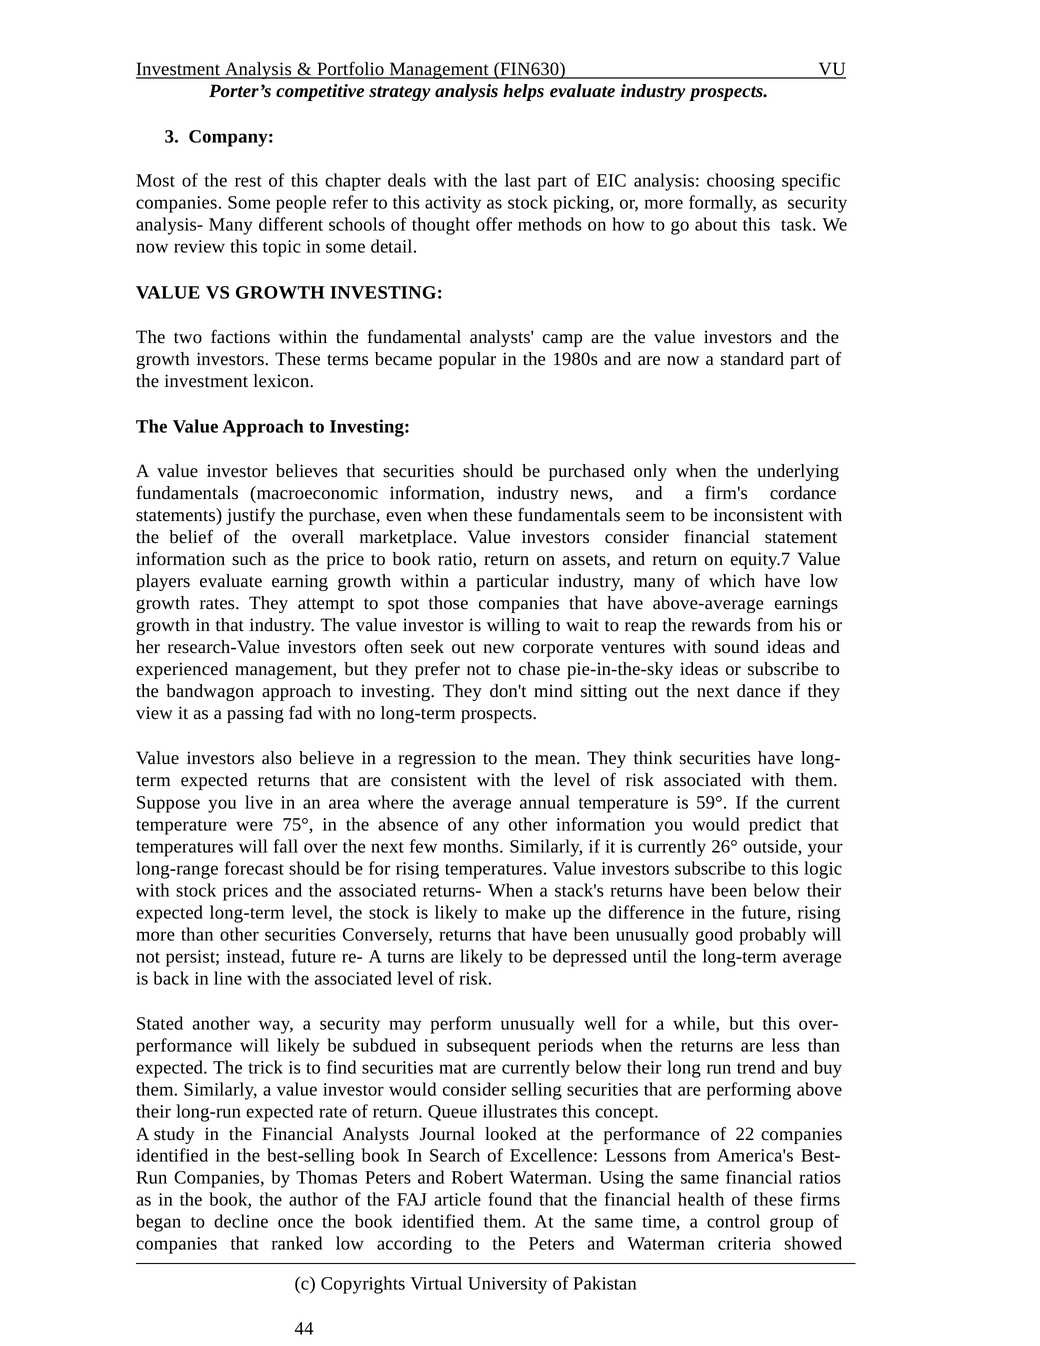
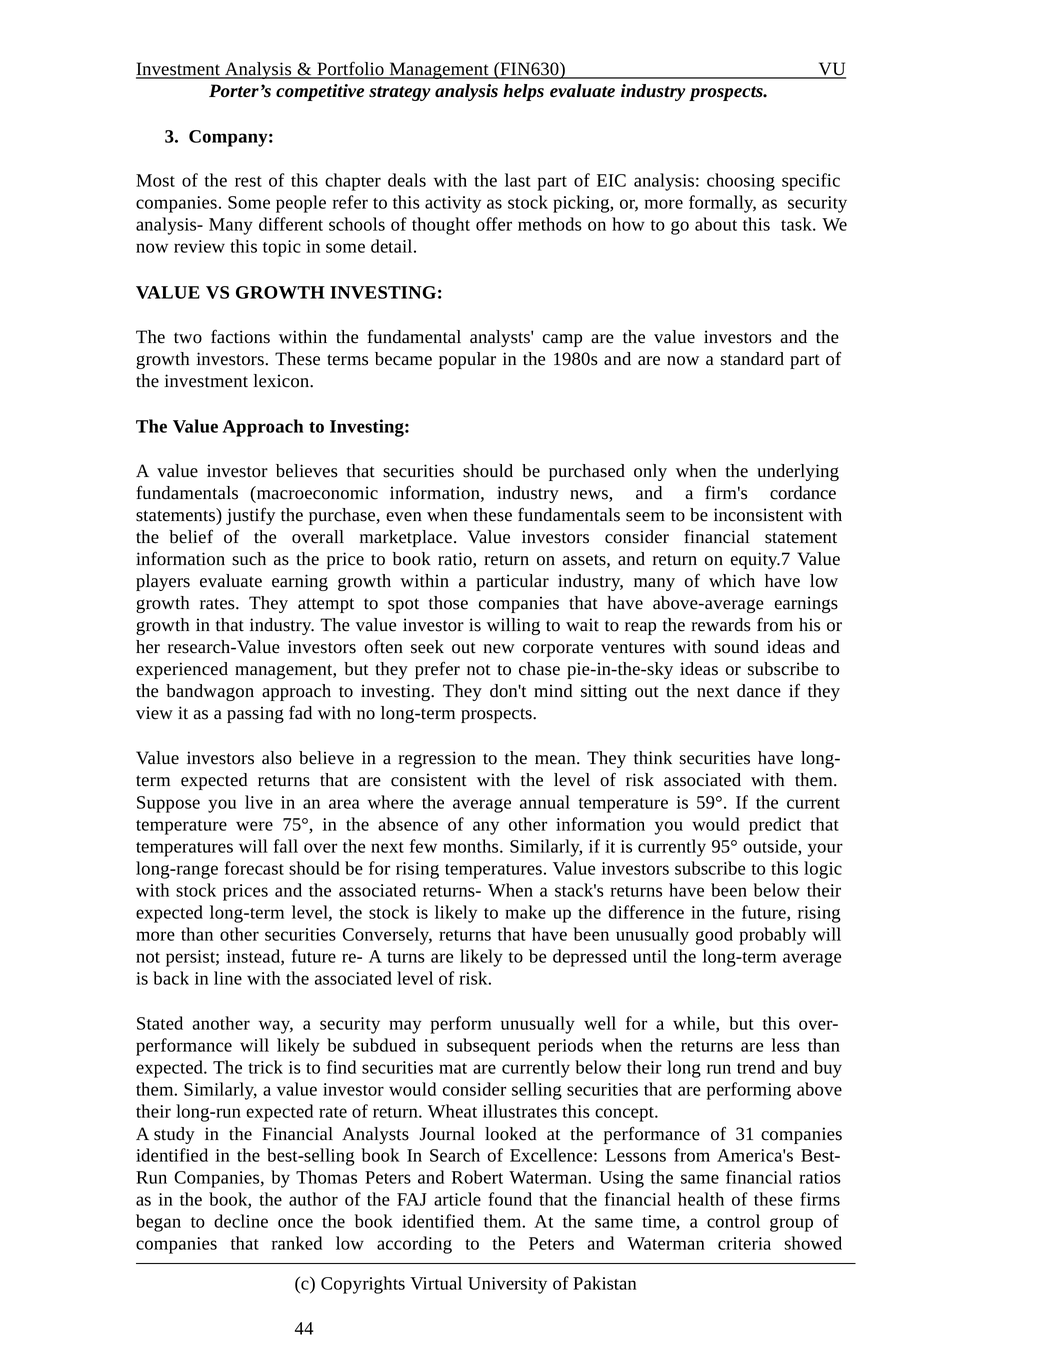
26°: 26° -> 95° (725, 846)
Queue: Queue -> Wheat (453, 1111)
22: 22 -> 31 (745, 1134)
